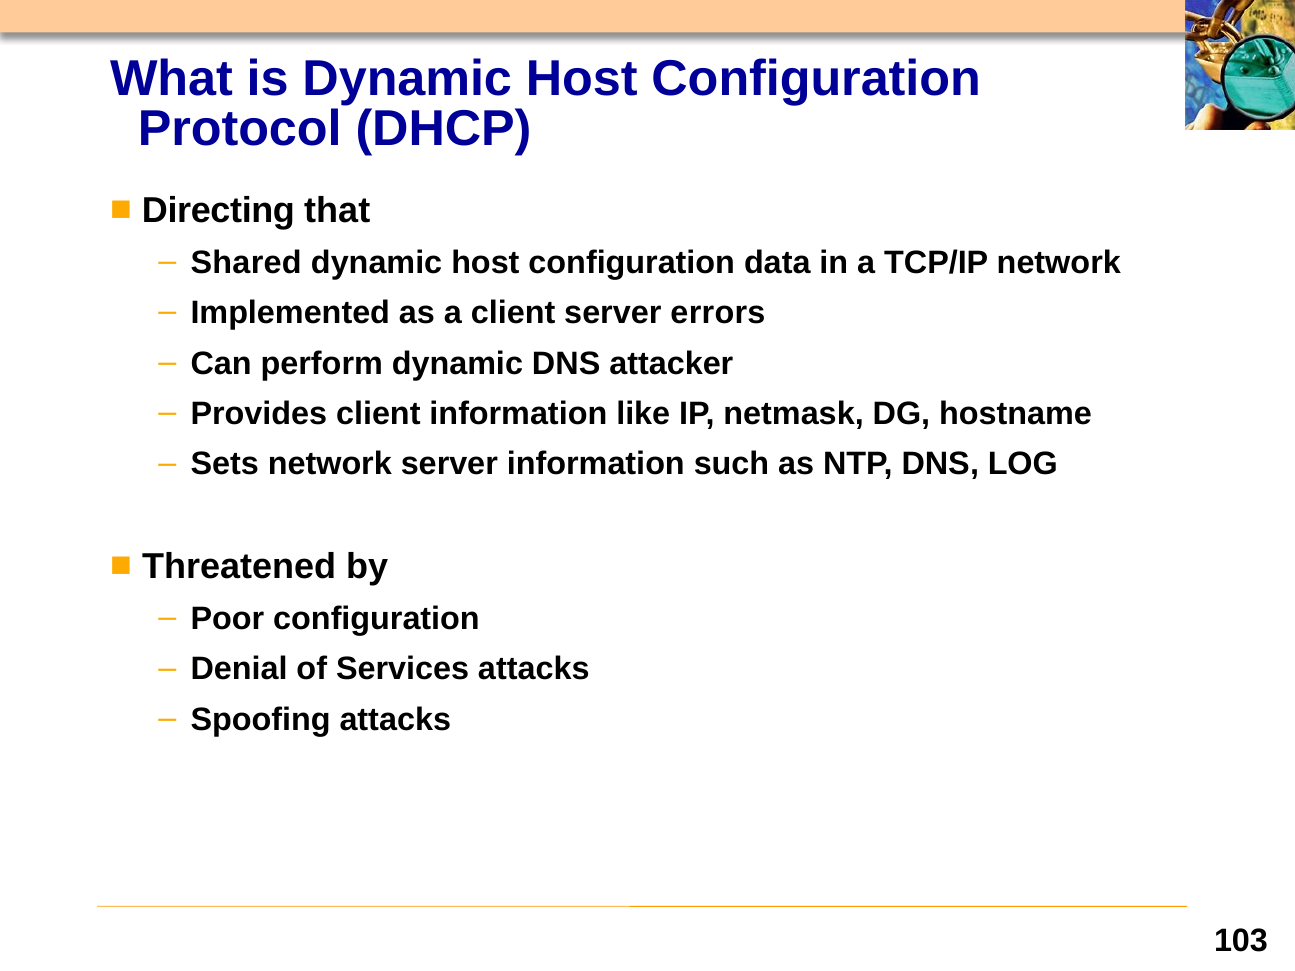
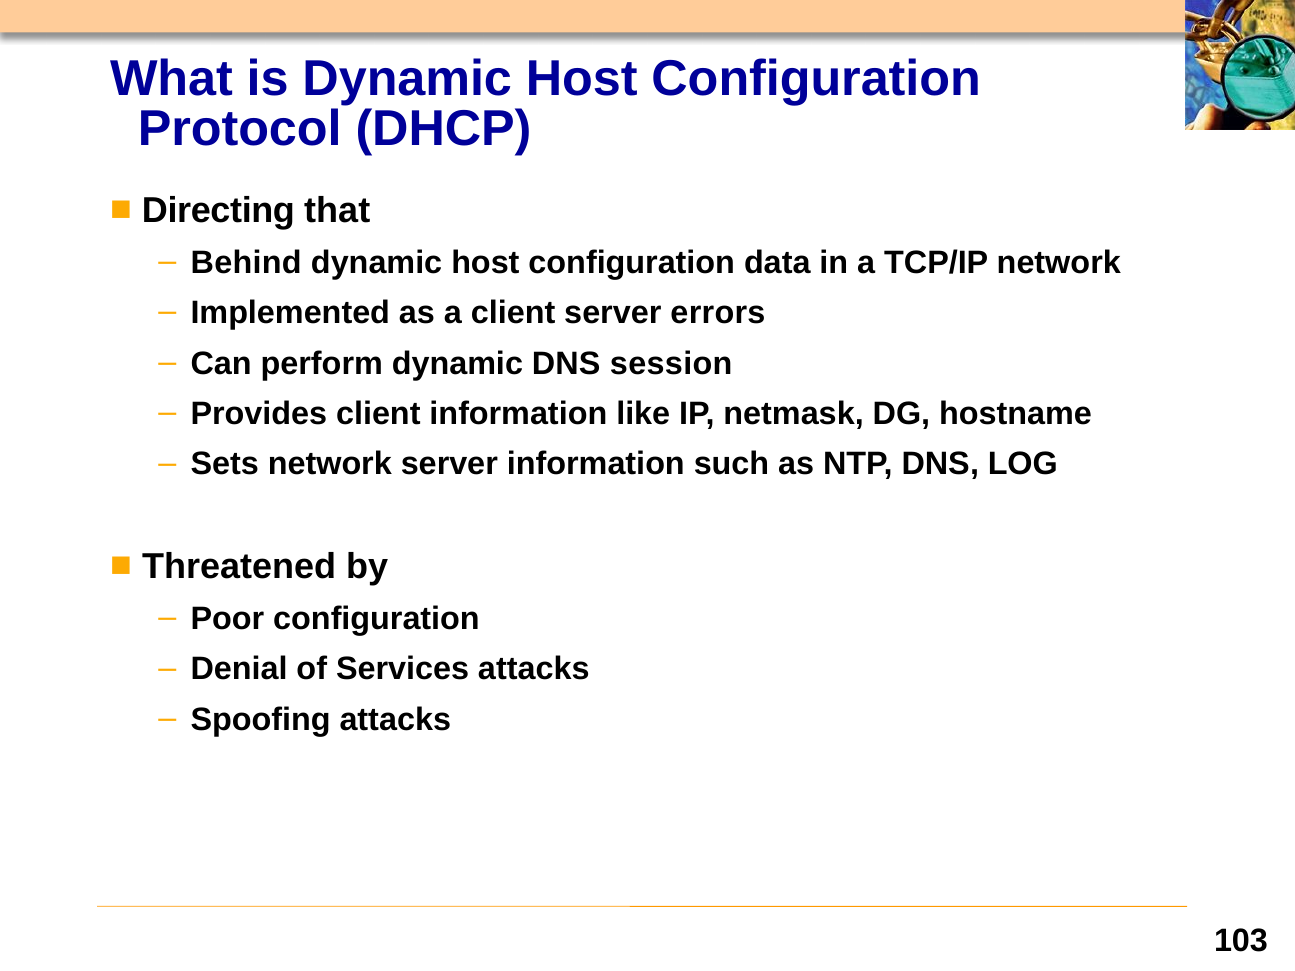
Shared: Shared -> Behind (246, 263)
attacker: attacker -> session (671, 363)
